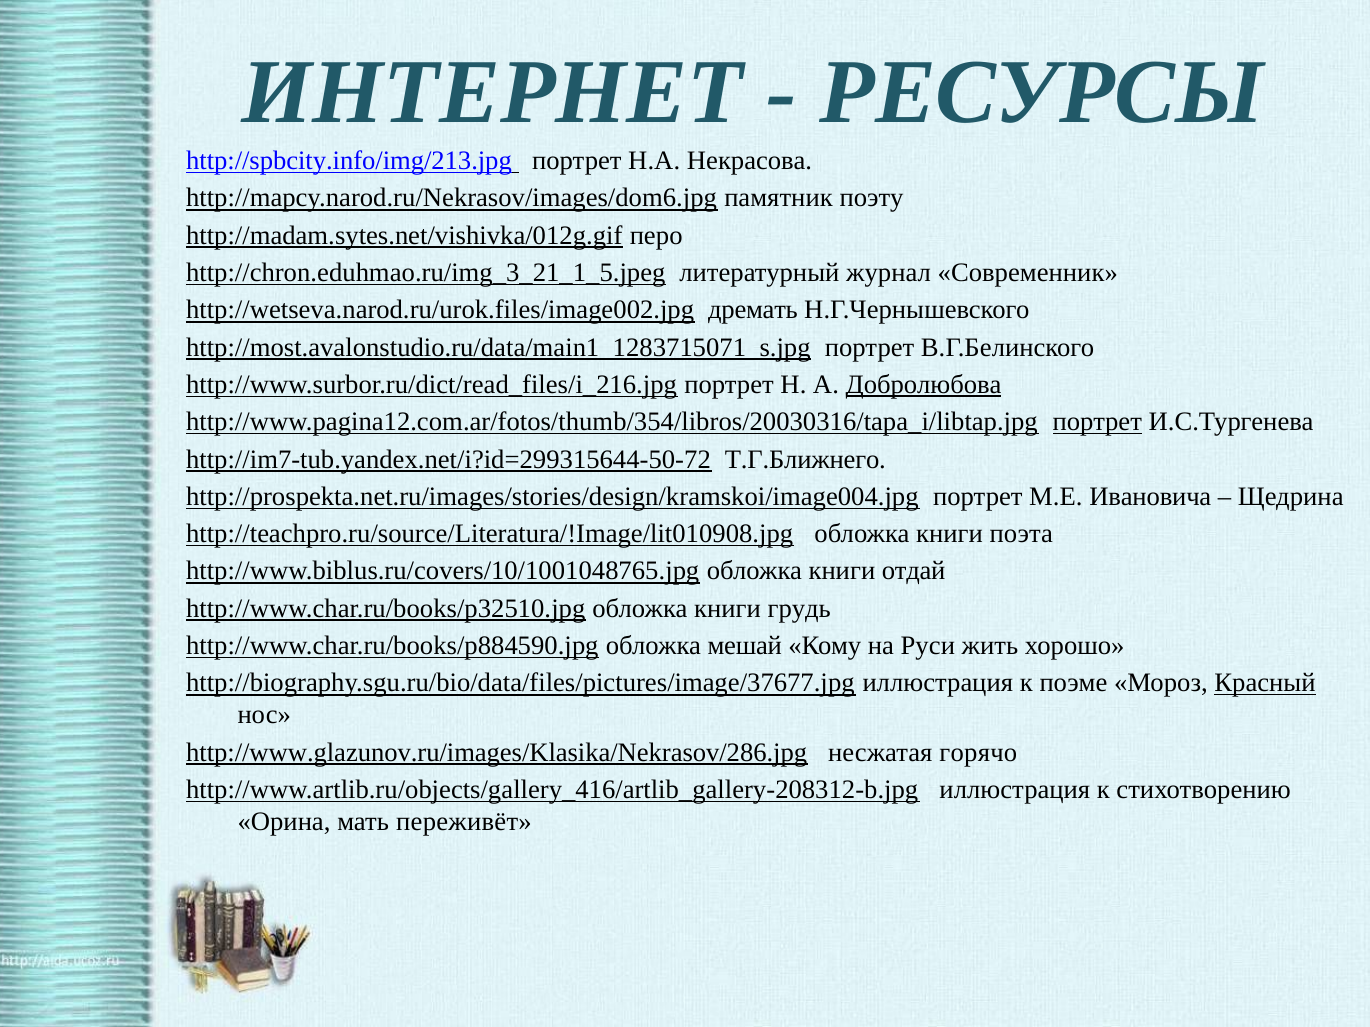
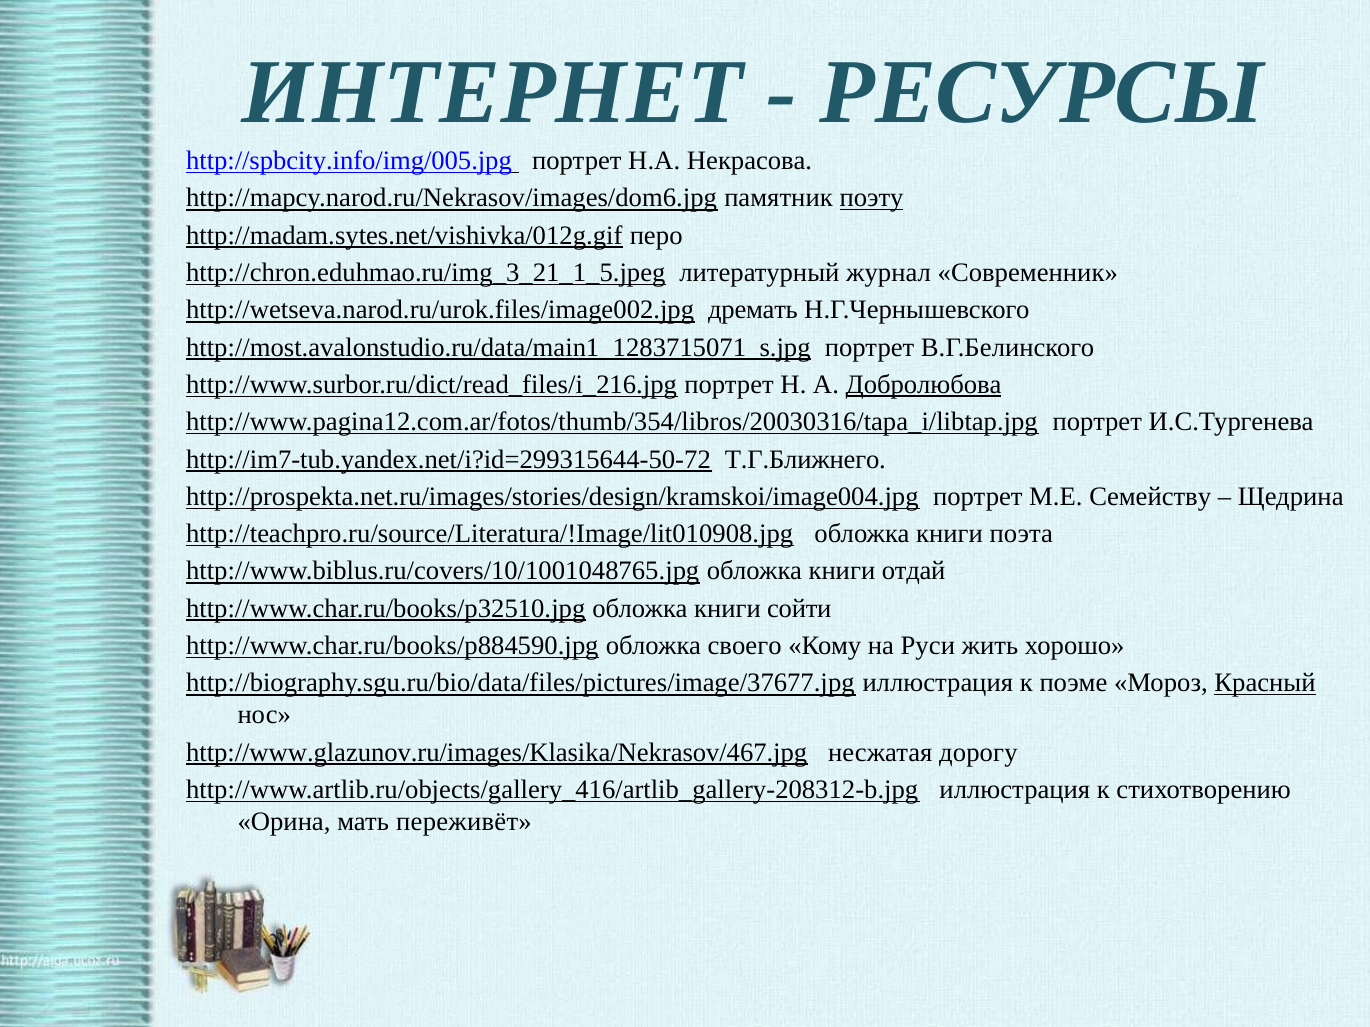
http://spbcity.info/img/213.jpg: http://spbcity.info/img/213.jpg -> http://spbcity.info/img/005.jpg (349, 161)
поэту underline: none -> present (872, 198)
портрет underline: present -> none (1097, 422)
Ивановича: Ивановича -> Семейству (1150, 497)
грудь: грудь -> сойти (799, 609)
мешай: мешай -> своего (745, 646)
http://www.glazunov.ru/images/Klasika/Nekrasov/286.jpg: http://www.glazunov.ru/images/Klasika/Nekrasov/286.jpg -> http://www.glazunov.ru/images/Klasika/Nekrasov/467.jpg (497, 753)
горячо: горячо -> дорогу (978, 753)
